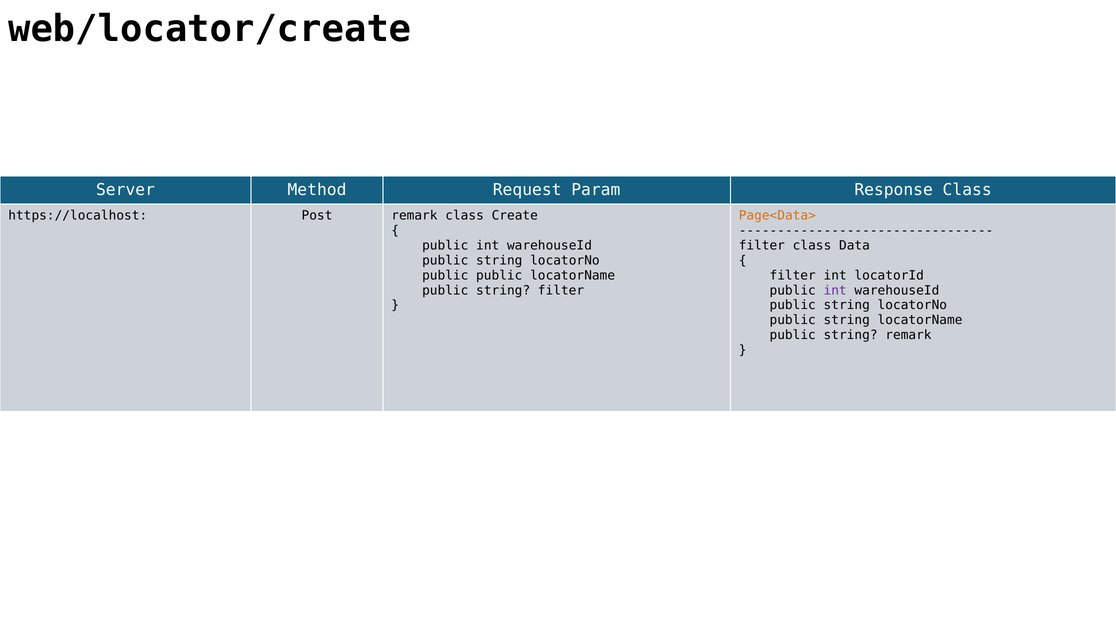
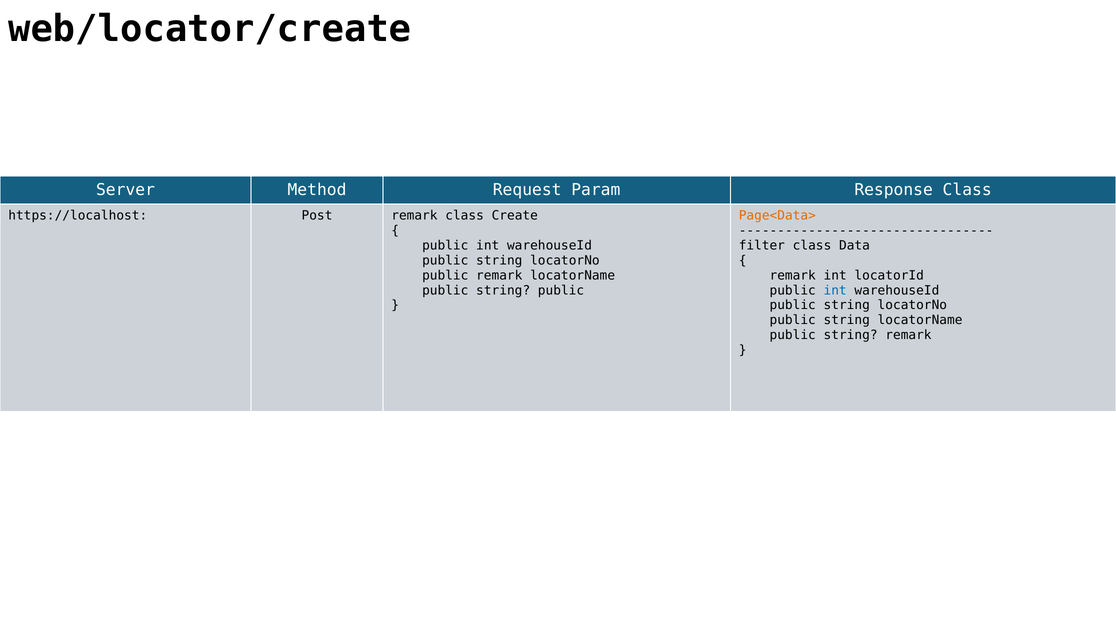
public public: public -> remark (499, 275)
filter: filter -> remark (793, 275)
string filter: filter -> public (561, 290)
int colour: purple -> blue (835, 290)
